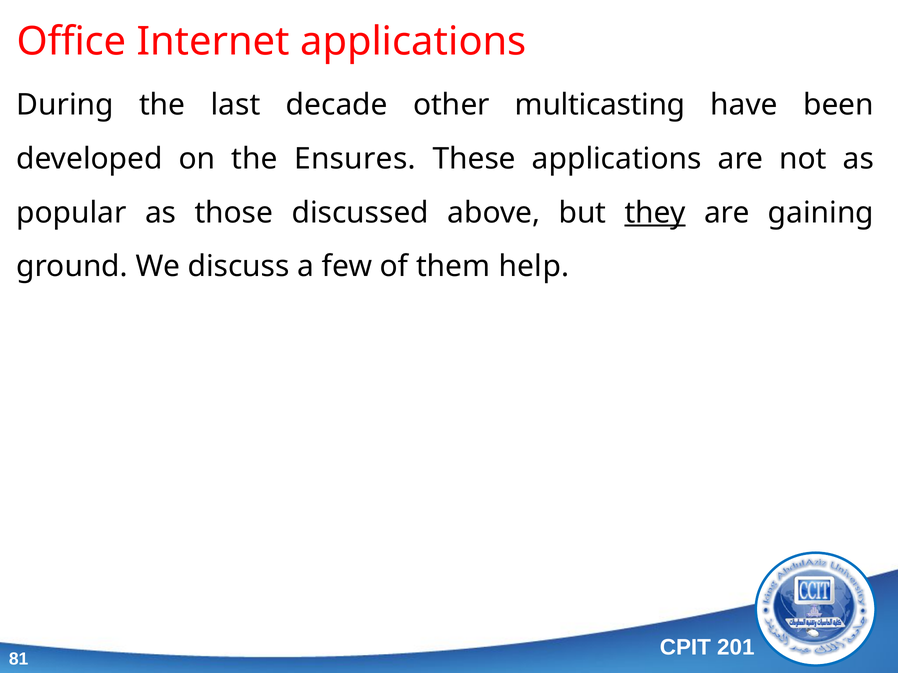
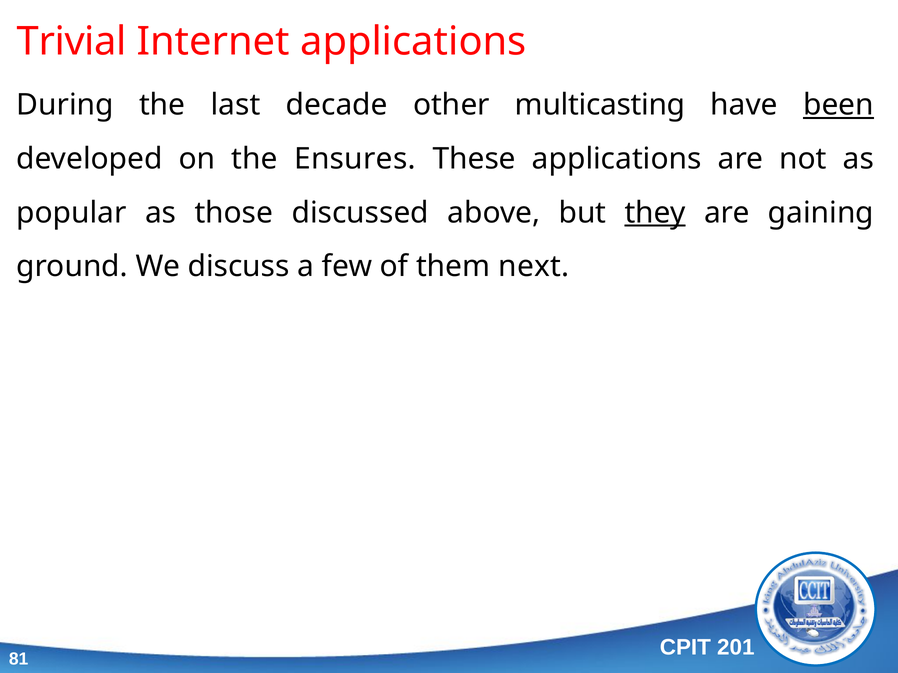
Office: Office -> Trivial (72, 41)
been underline: none -> present (839, 105)
help: help -> next (534, 267)
